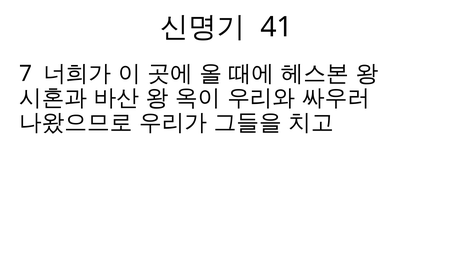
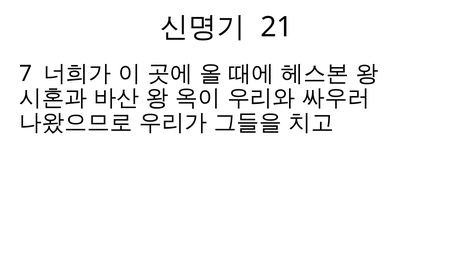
41: 41 -> 21 (277, 27)
